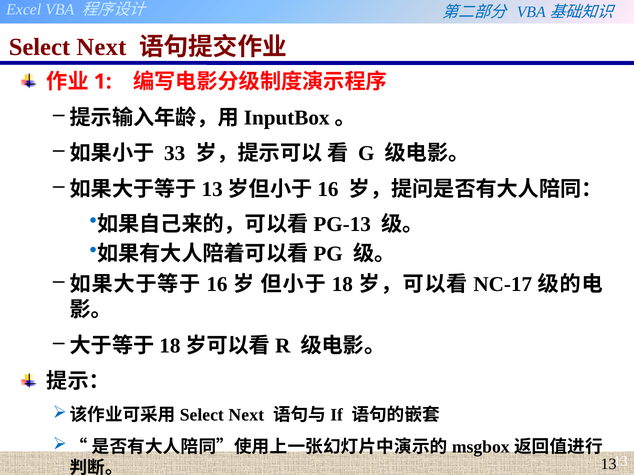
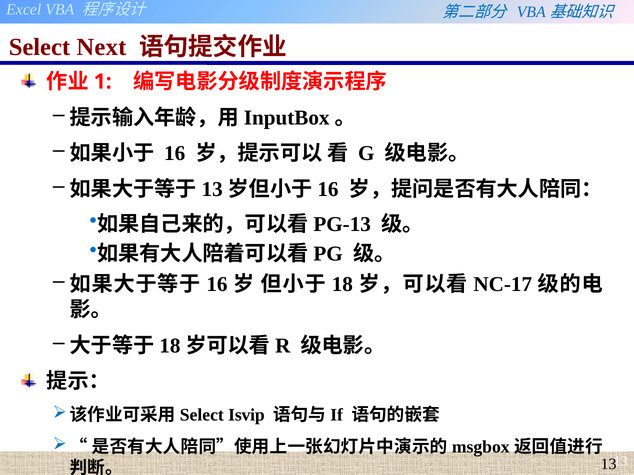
33: 33 -> 16 (175, 154)
Next: Next -> Isvip (246, 415)
